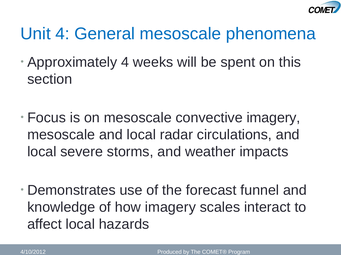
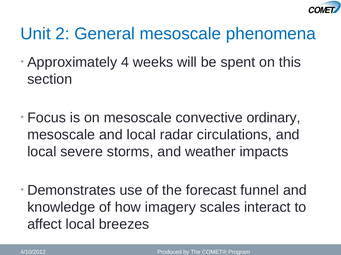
Unit 4: 4 -> 2 (63, 34)
convective imagery: imagery -> ordinary (274, 118)
hazards: hazards -> breezes (124, 225)
